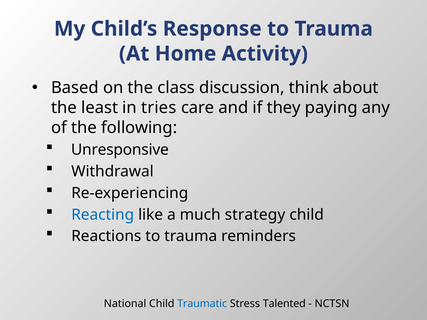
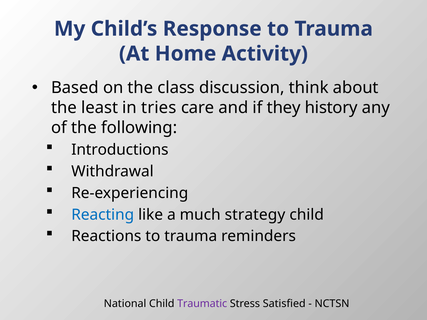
paying: paying -> history (331, 108)
Unresponsive: Unresponsive -> Introductions (120, 150)
Traumatic colour: blue -> purple (202, 304)
Talented: Talented -> Satisfied (284, 304)
